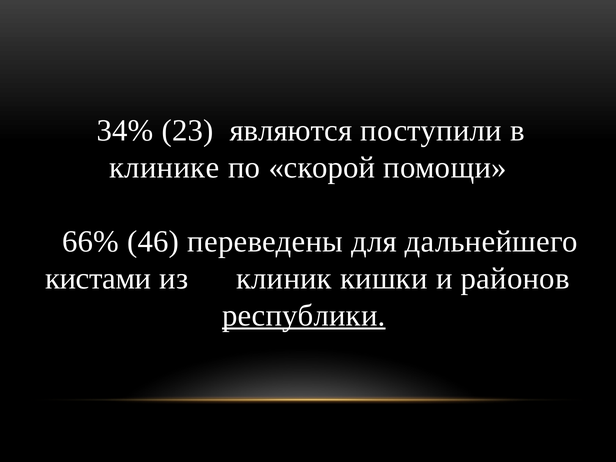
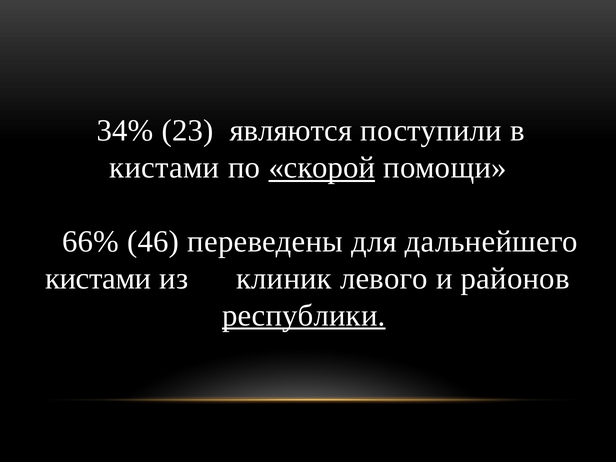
клинике: клинике -> кистами (164, 168)
скорой underline: none -> present (322, 168)
кишки: кишки -> левого (384, 278)
